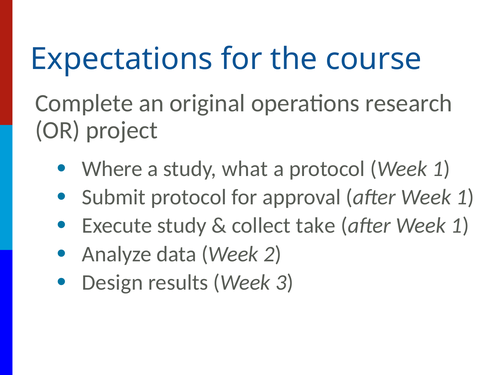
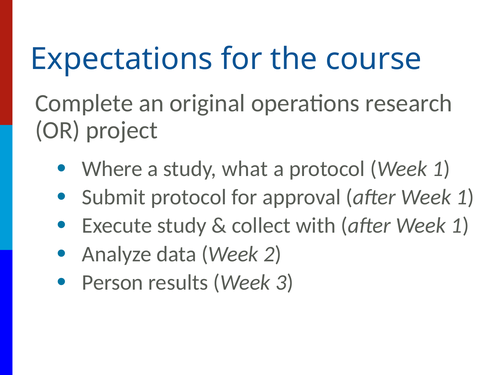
take: take -> with (316, 226)
Design: Design -> Person (113, 283)
